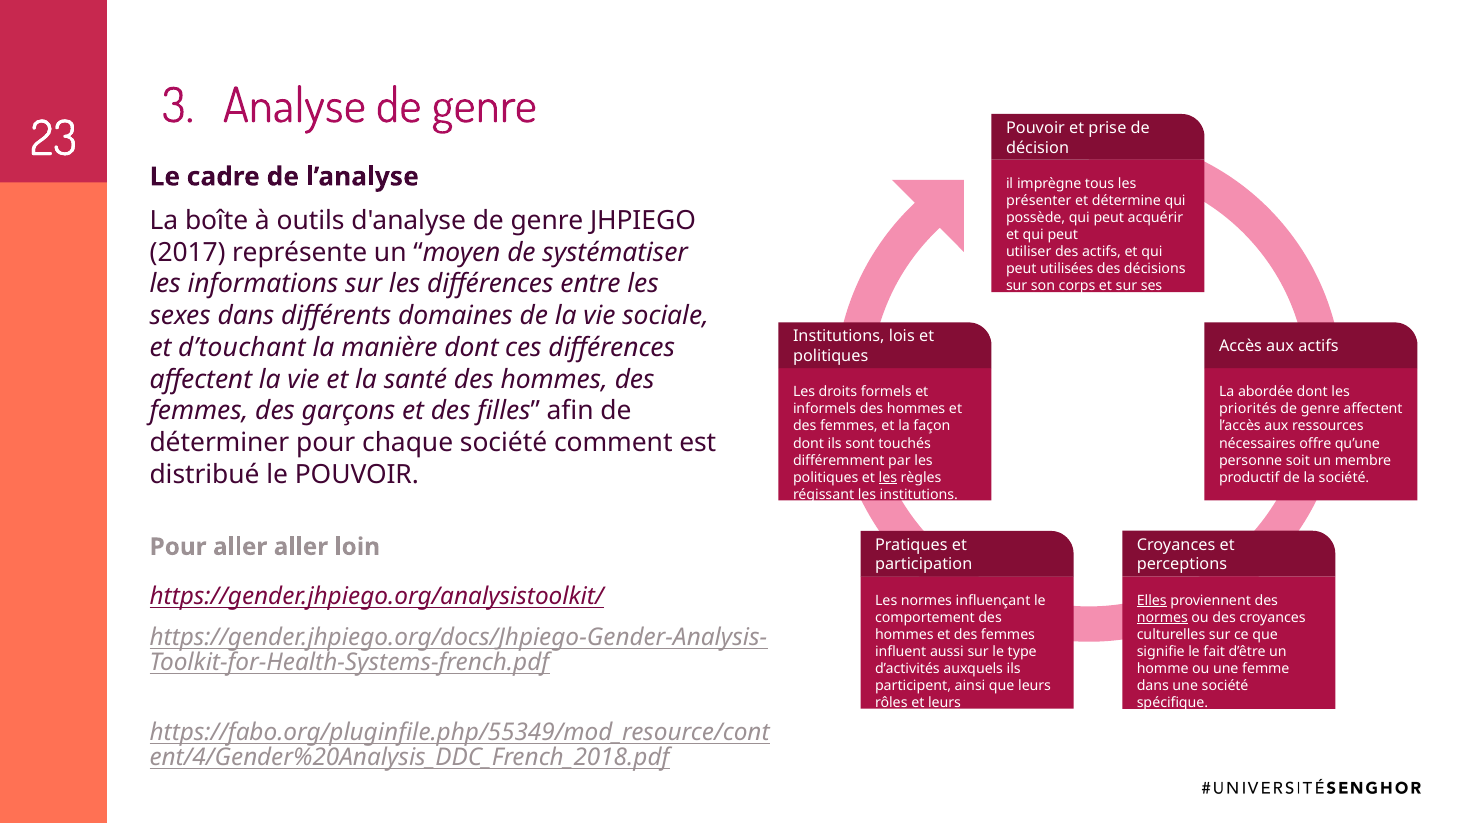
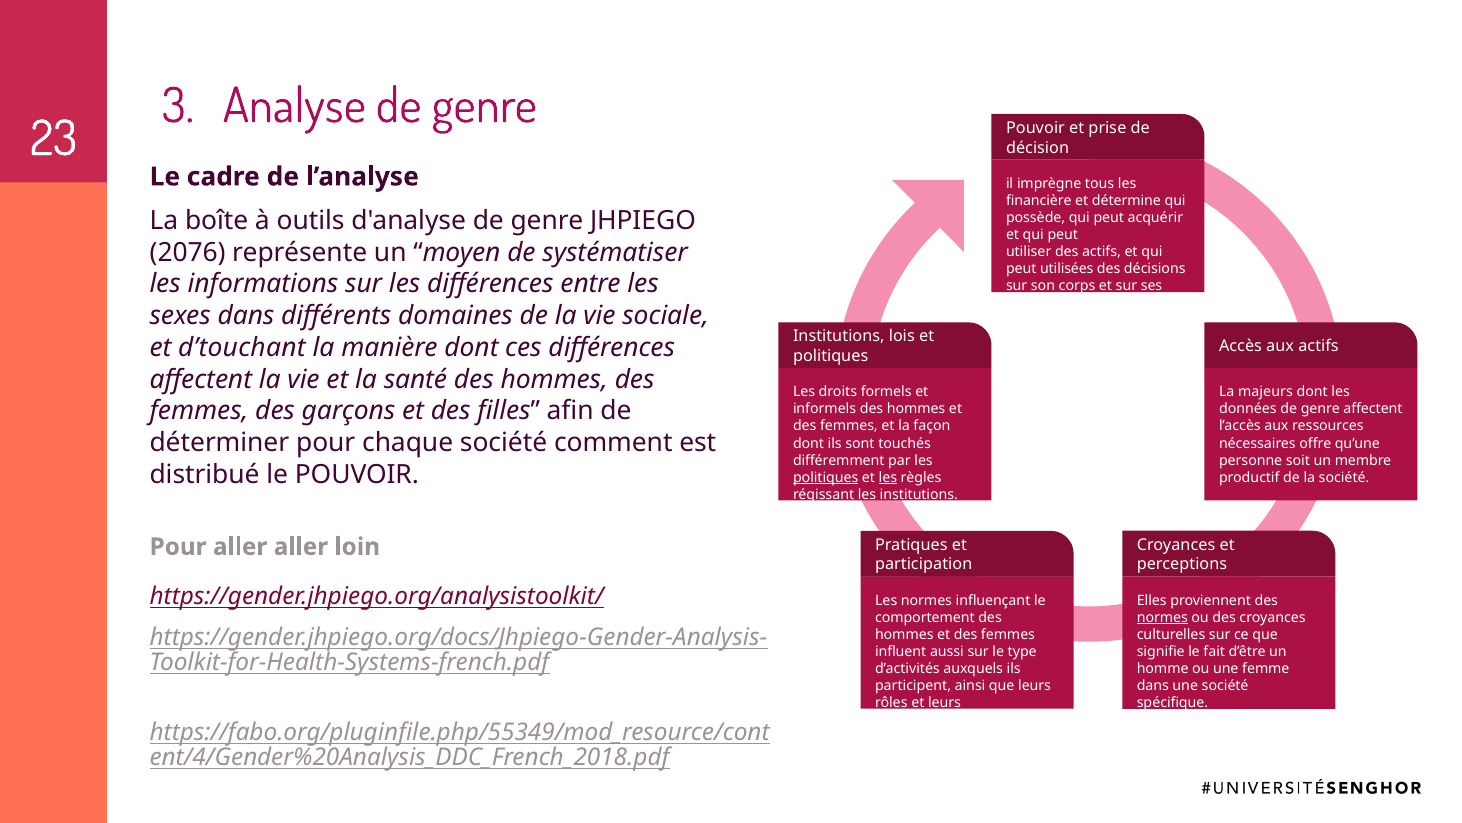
présenter: présenter -> financière (1039, 201)
2017: 2017 -> 2076 (188, 252)
abordée: abordée -> majeurs (1266, 392)
priorités: priorités -> données (1248, 409)
politiques underline: none -> present (826, 477)
Elles underline: present -> none (1152, 600)
